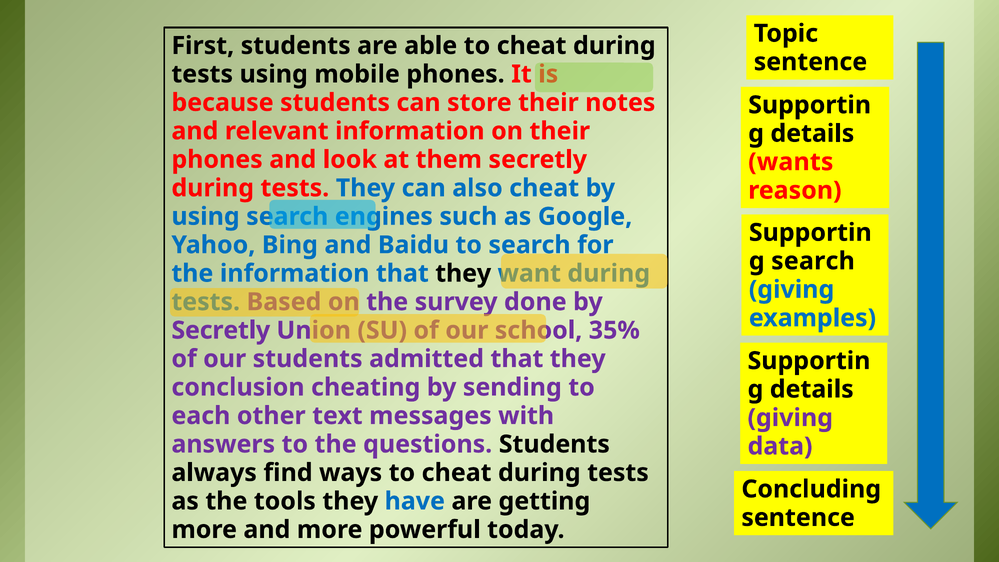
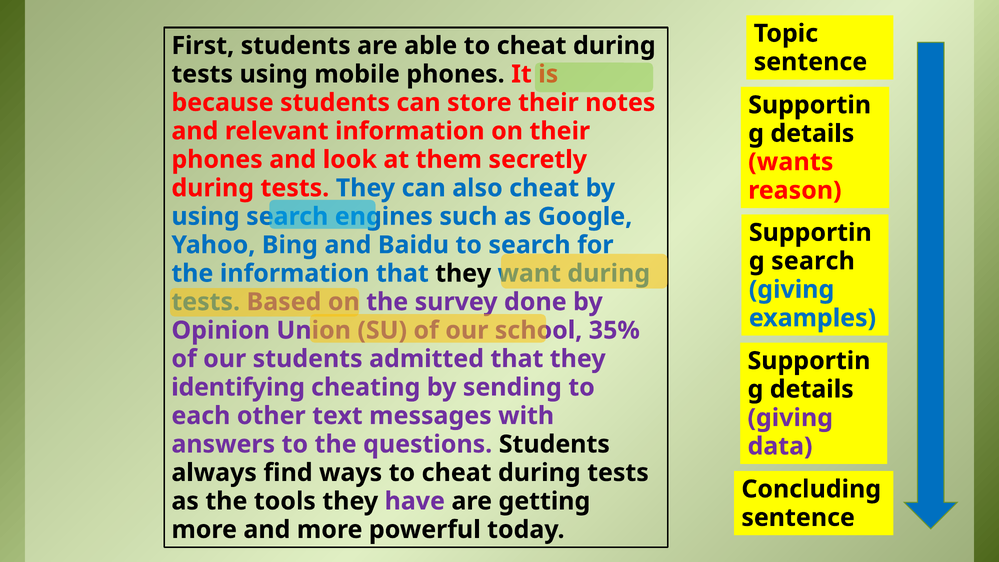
Secretly: Secretly -> Opinion (221, 330)
conclusion: conclusion -> identifying (238, 387)
have colour: blue -> purple (415, 501)
